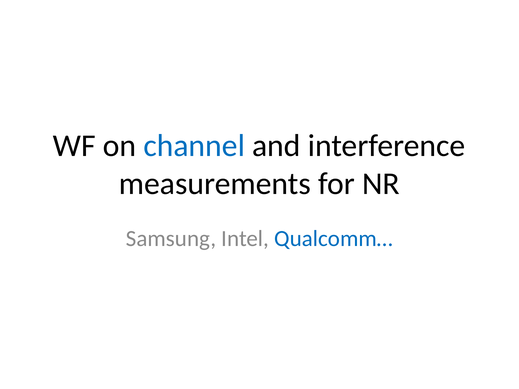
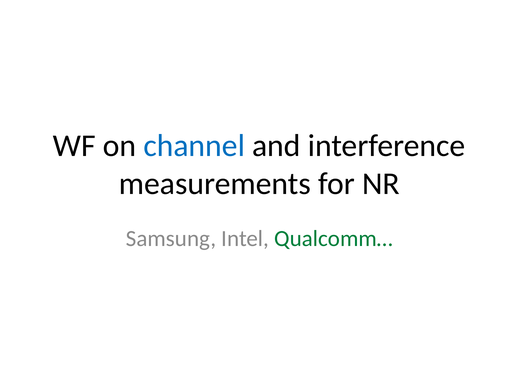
Qualcomm… colour: blue -> green (334, 239)
